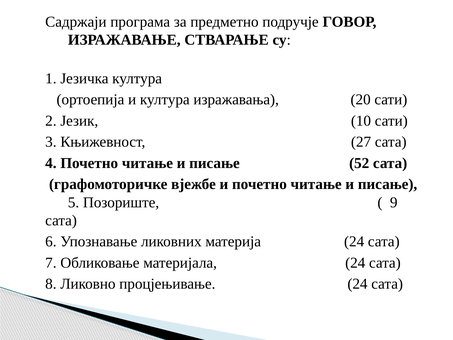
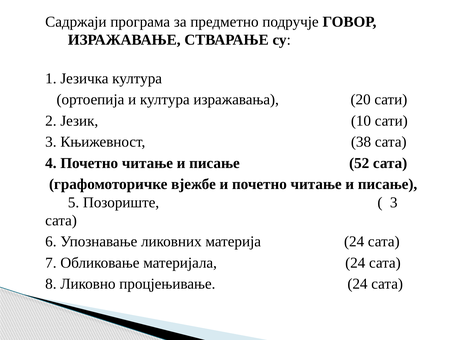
27: 27 -> 38 (361, 142)
9: 9 -> 3 (394, 202)
